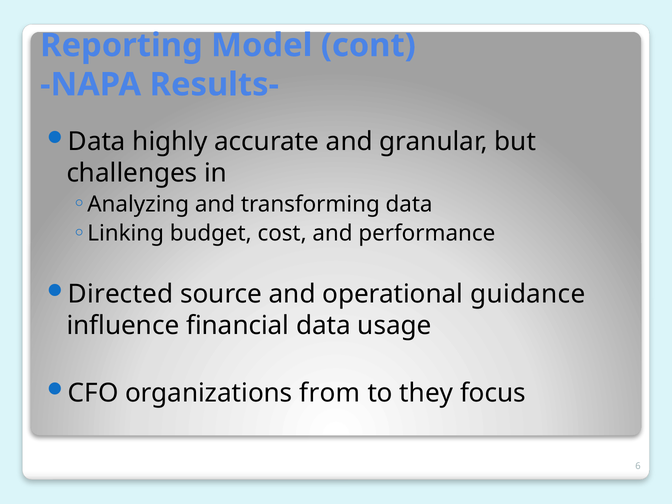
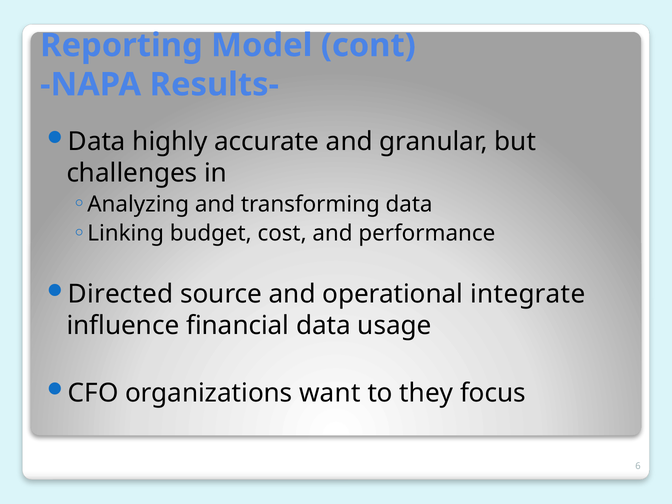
guidance: guidance -> integrate (528, 294)
from: from -> want (330, 393)
